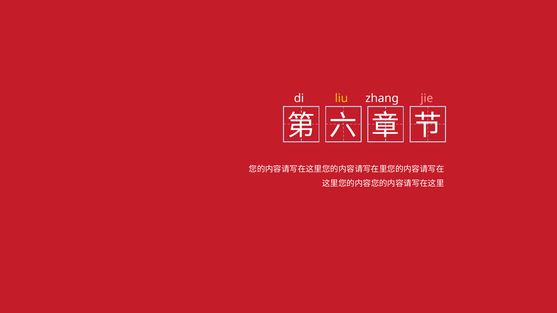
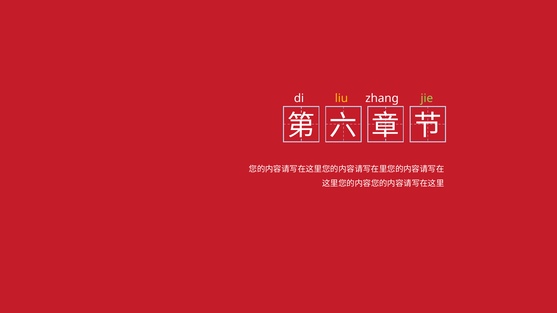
jie colour: pink -> light green (427, 99)
